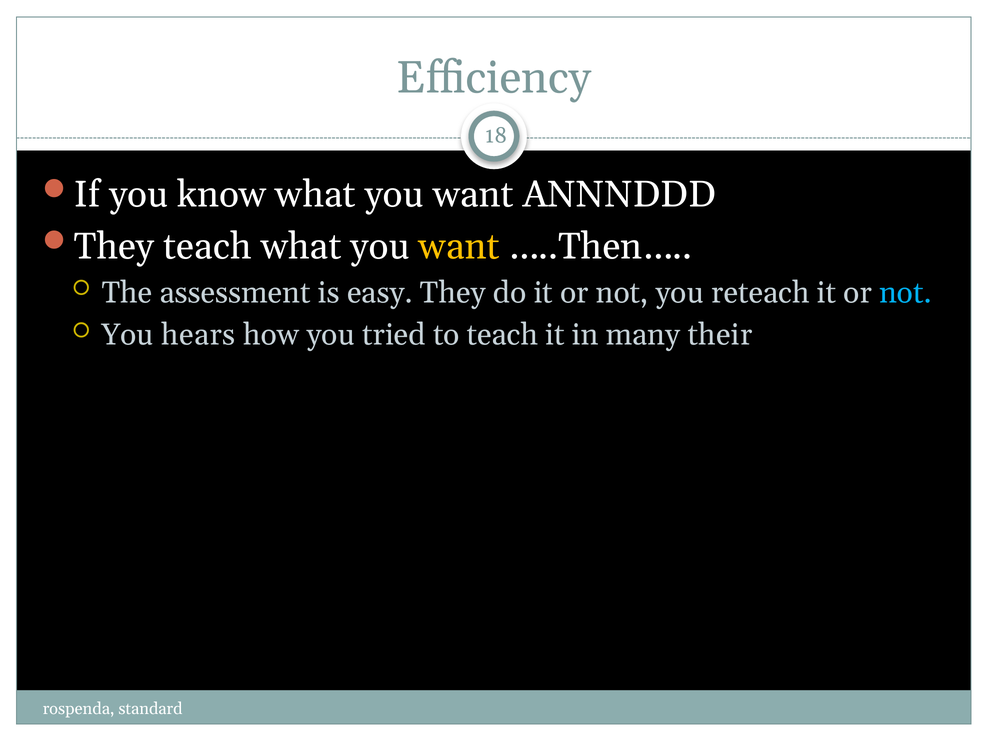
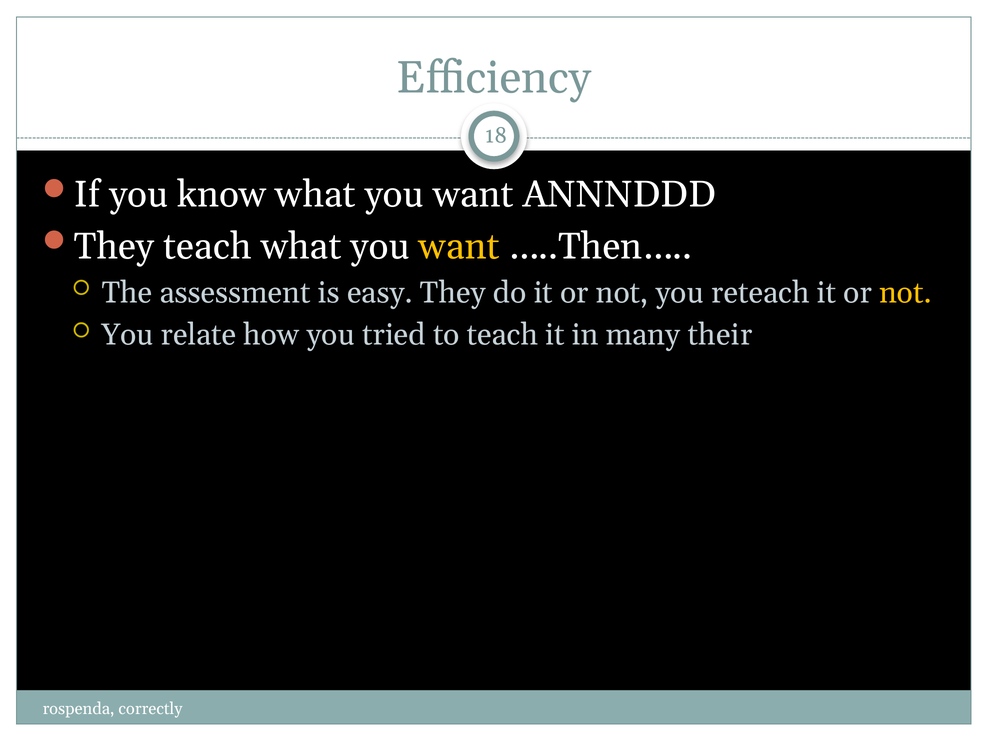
not colour: light blue -> yellow (905, 293)
hears: hears -> relate (199, 335)
standard: standard -> correctly (150, 709)
